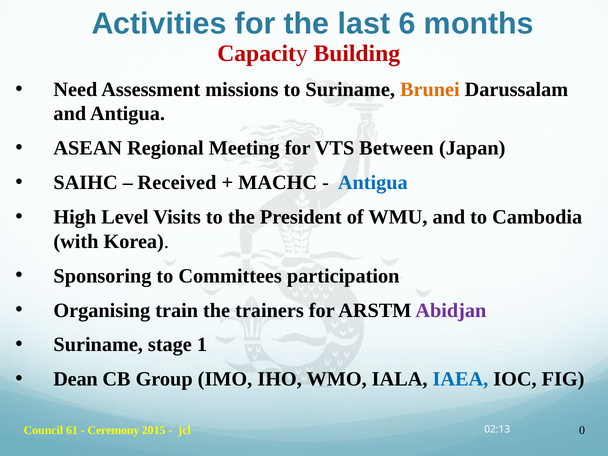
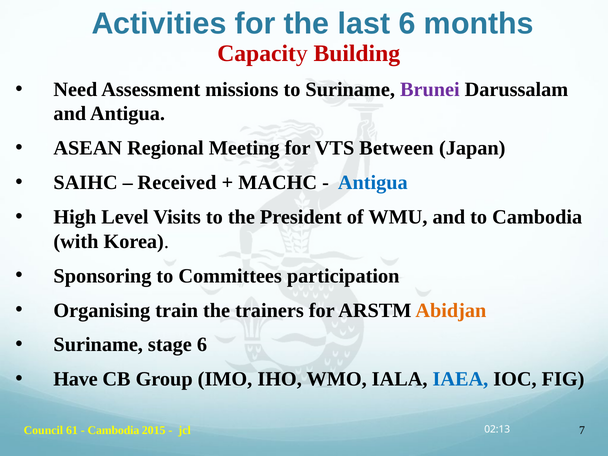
Brunei colour: orange -> purple (430, 89)
Abidjan colour: purple -> orange (451, 310)
stage 1: 1 -> 6 (202, 345)
Dean: Dean -> Have (76, 379)
Ceremony: Ceremony -> Cambodia (113, 430)
0: 0 -> 7 (582, 430)
